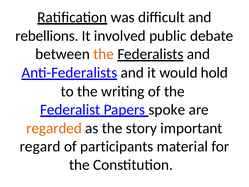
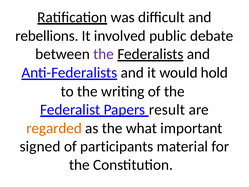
the colour: orange -> purple (104, 54)
spoke: spoke -> result (167, 110)
story: story -> what (141, 128)
regard: regard -> signed (40, 146)
